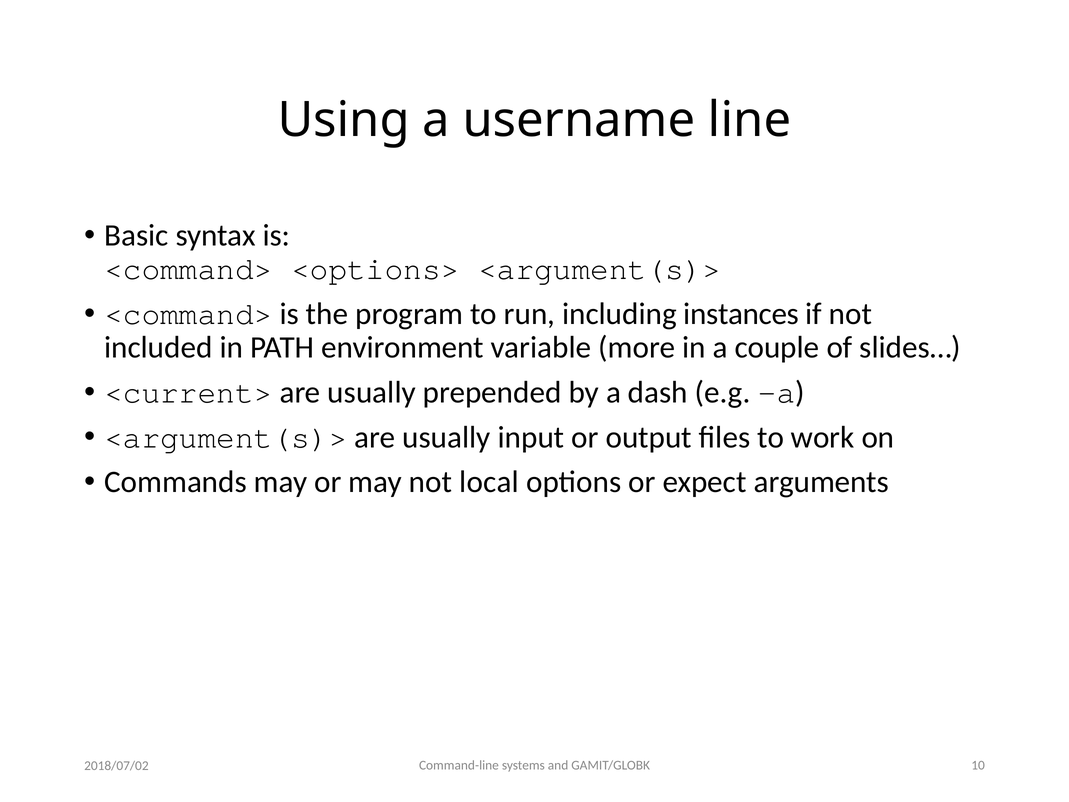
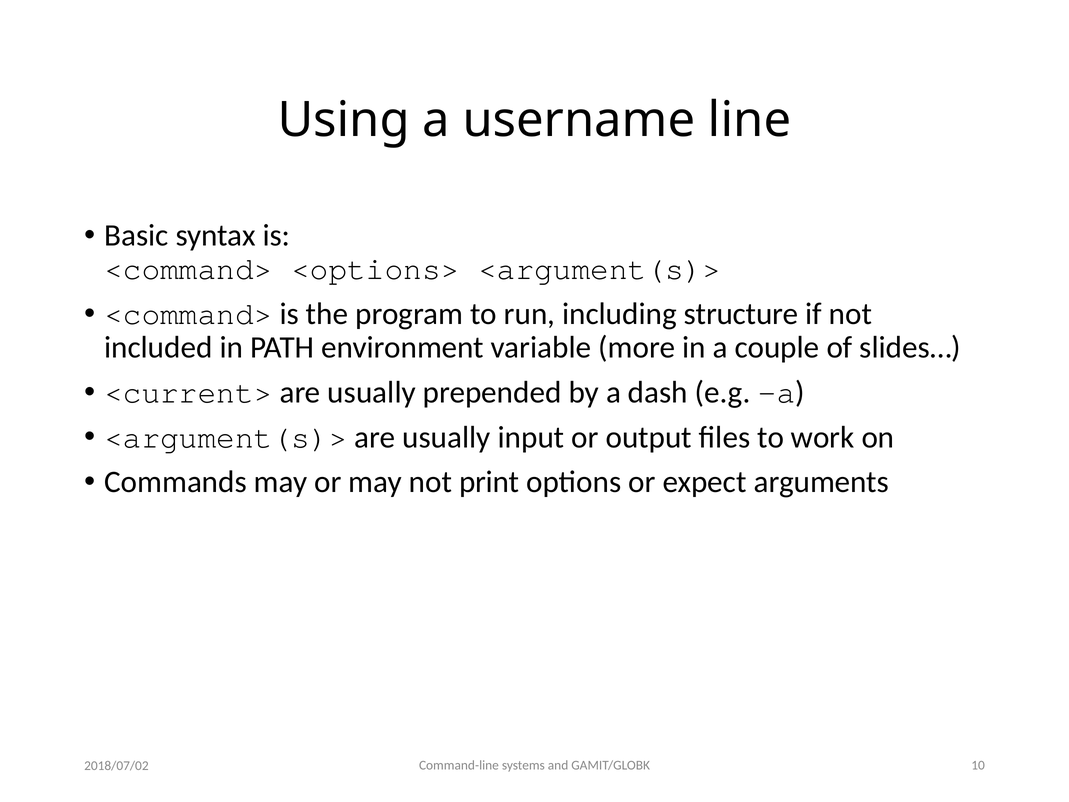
instances: instances -> structure (741, 314)
local: local -> print (489, 482)
